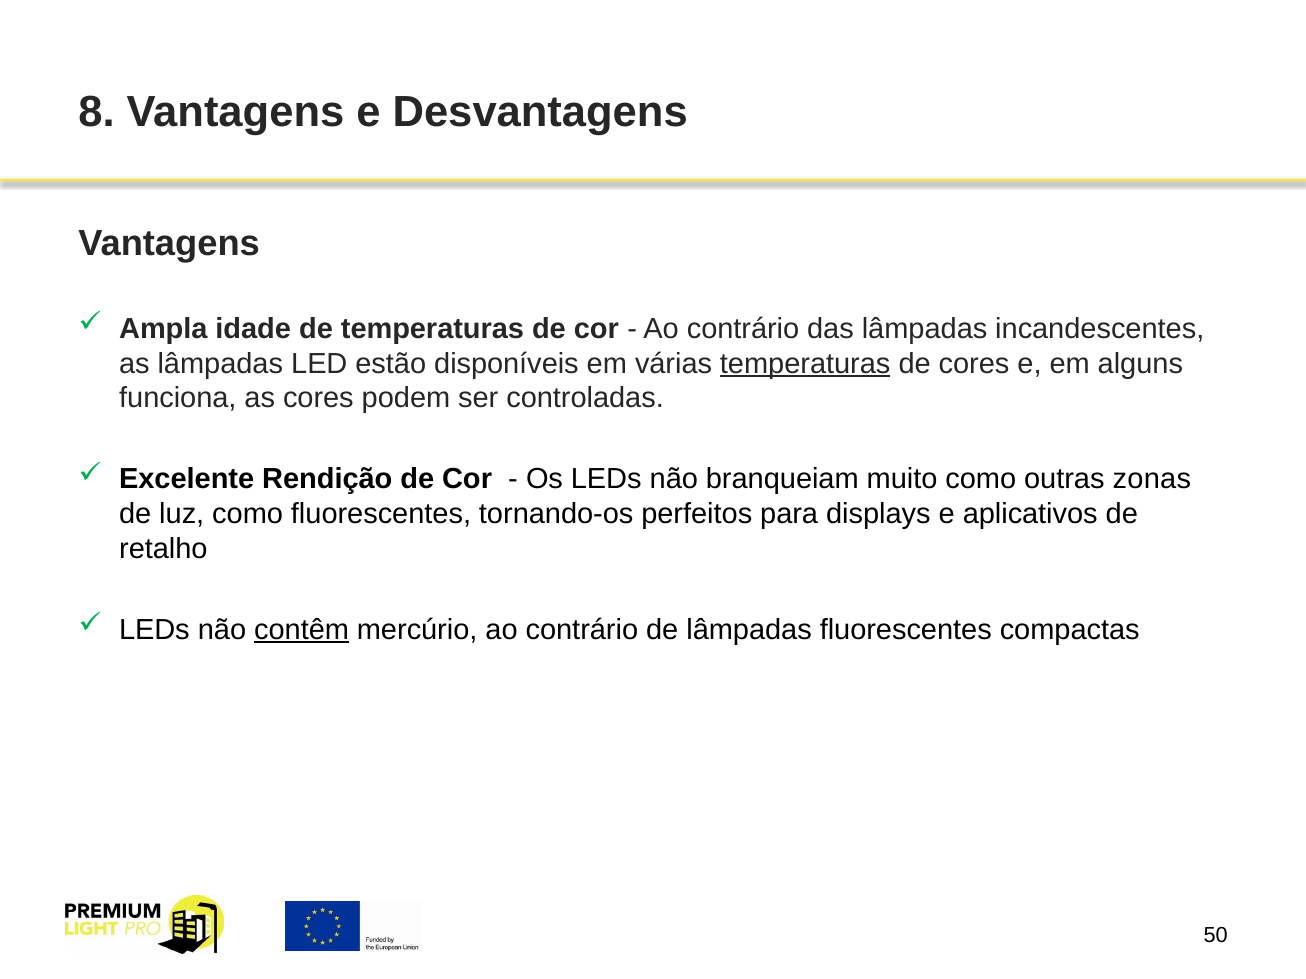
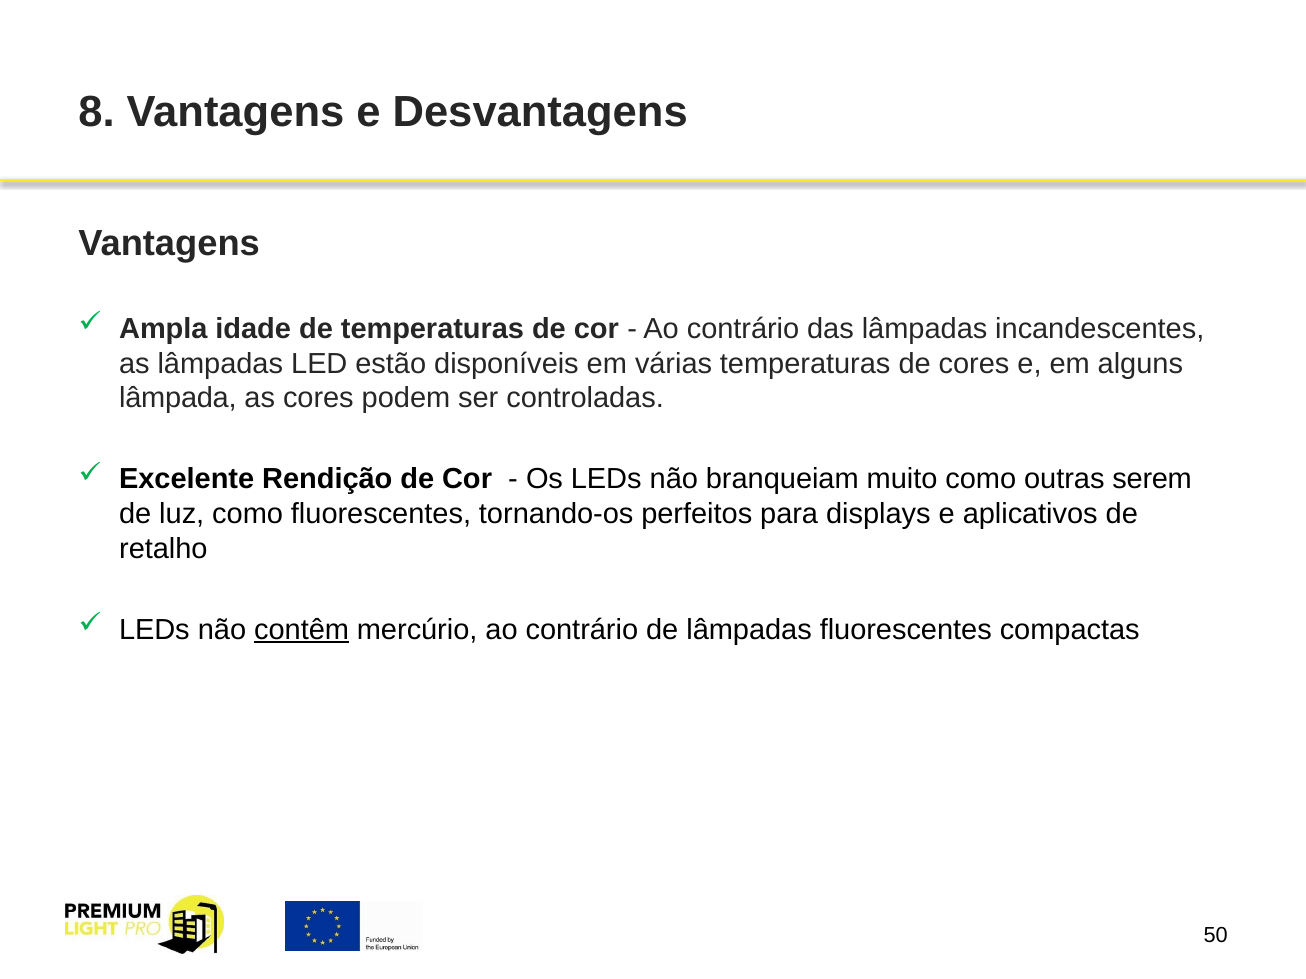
temperaturas underline: present -> none (805, 364)
funciona: funciona -> lâmpada (178, 398)
zonas: zonas -> serem (1152, 480)
